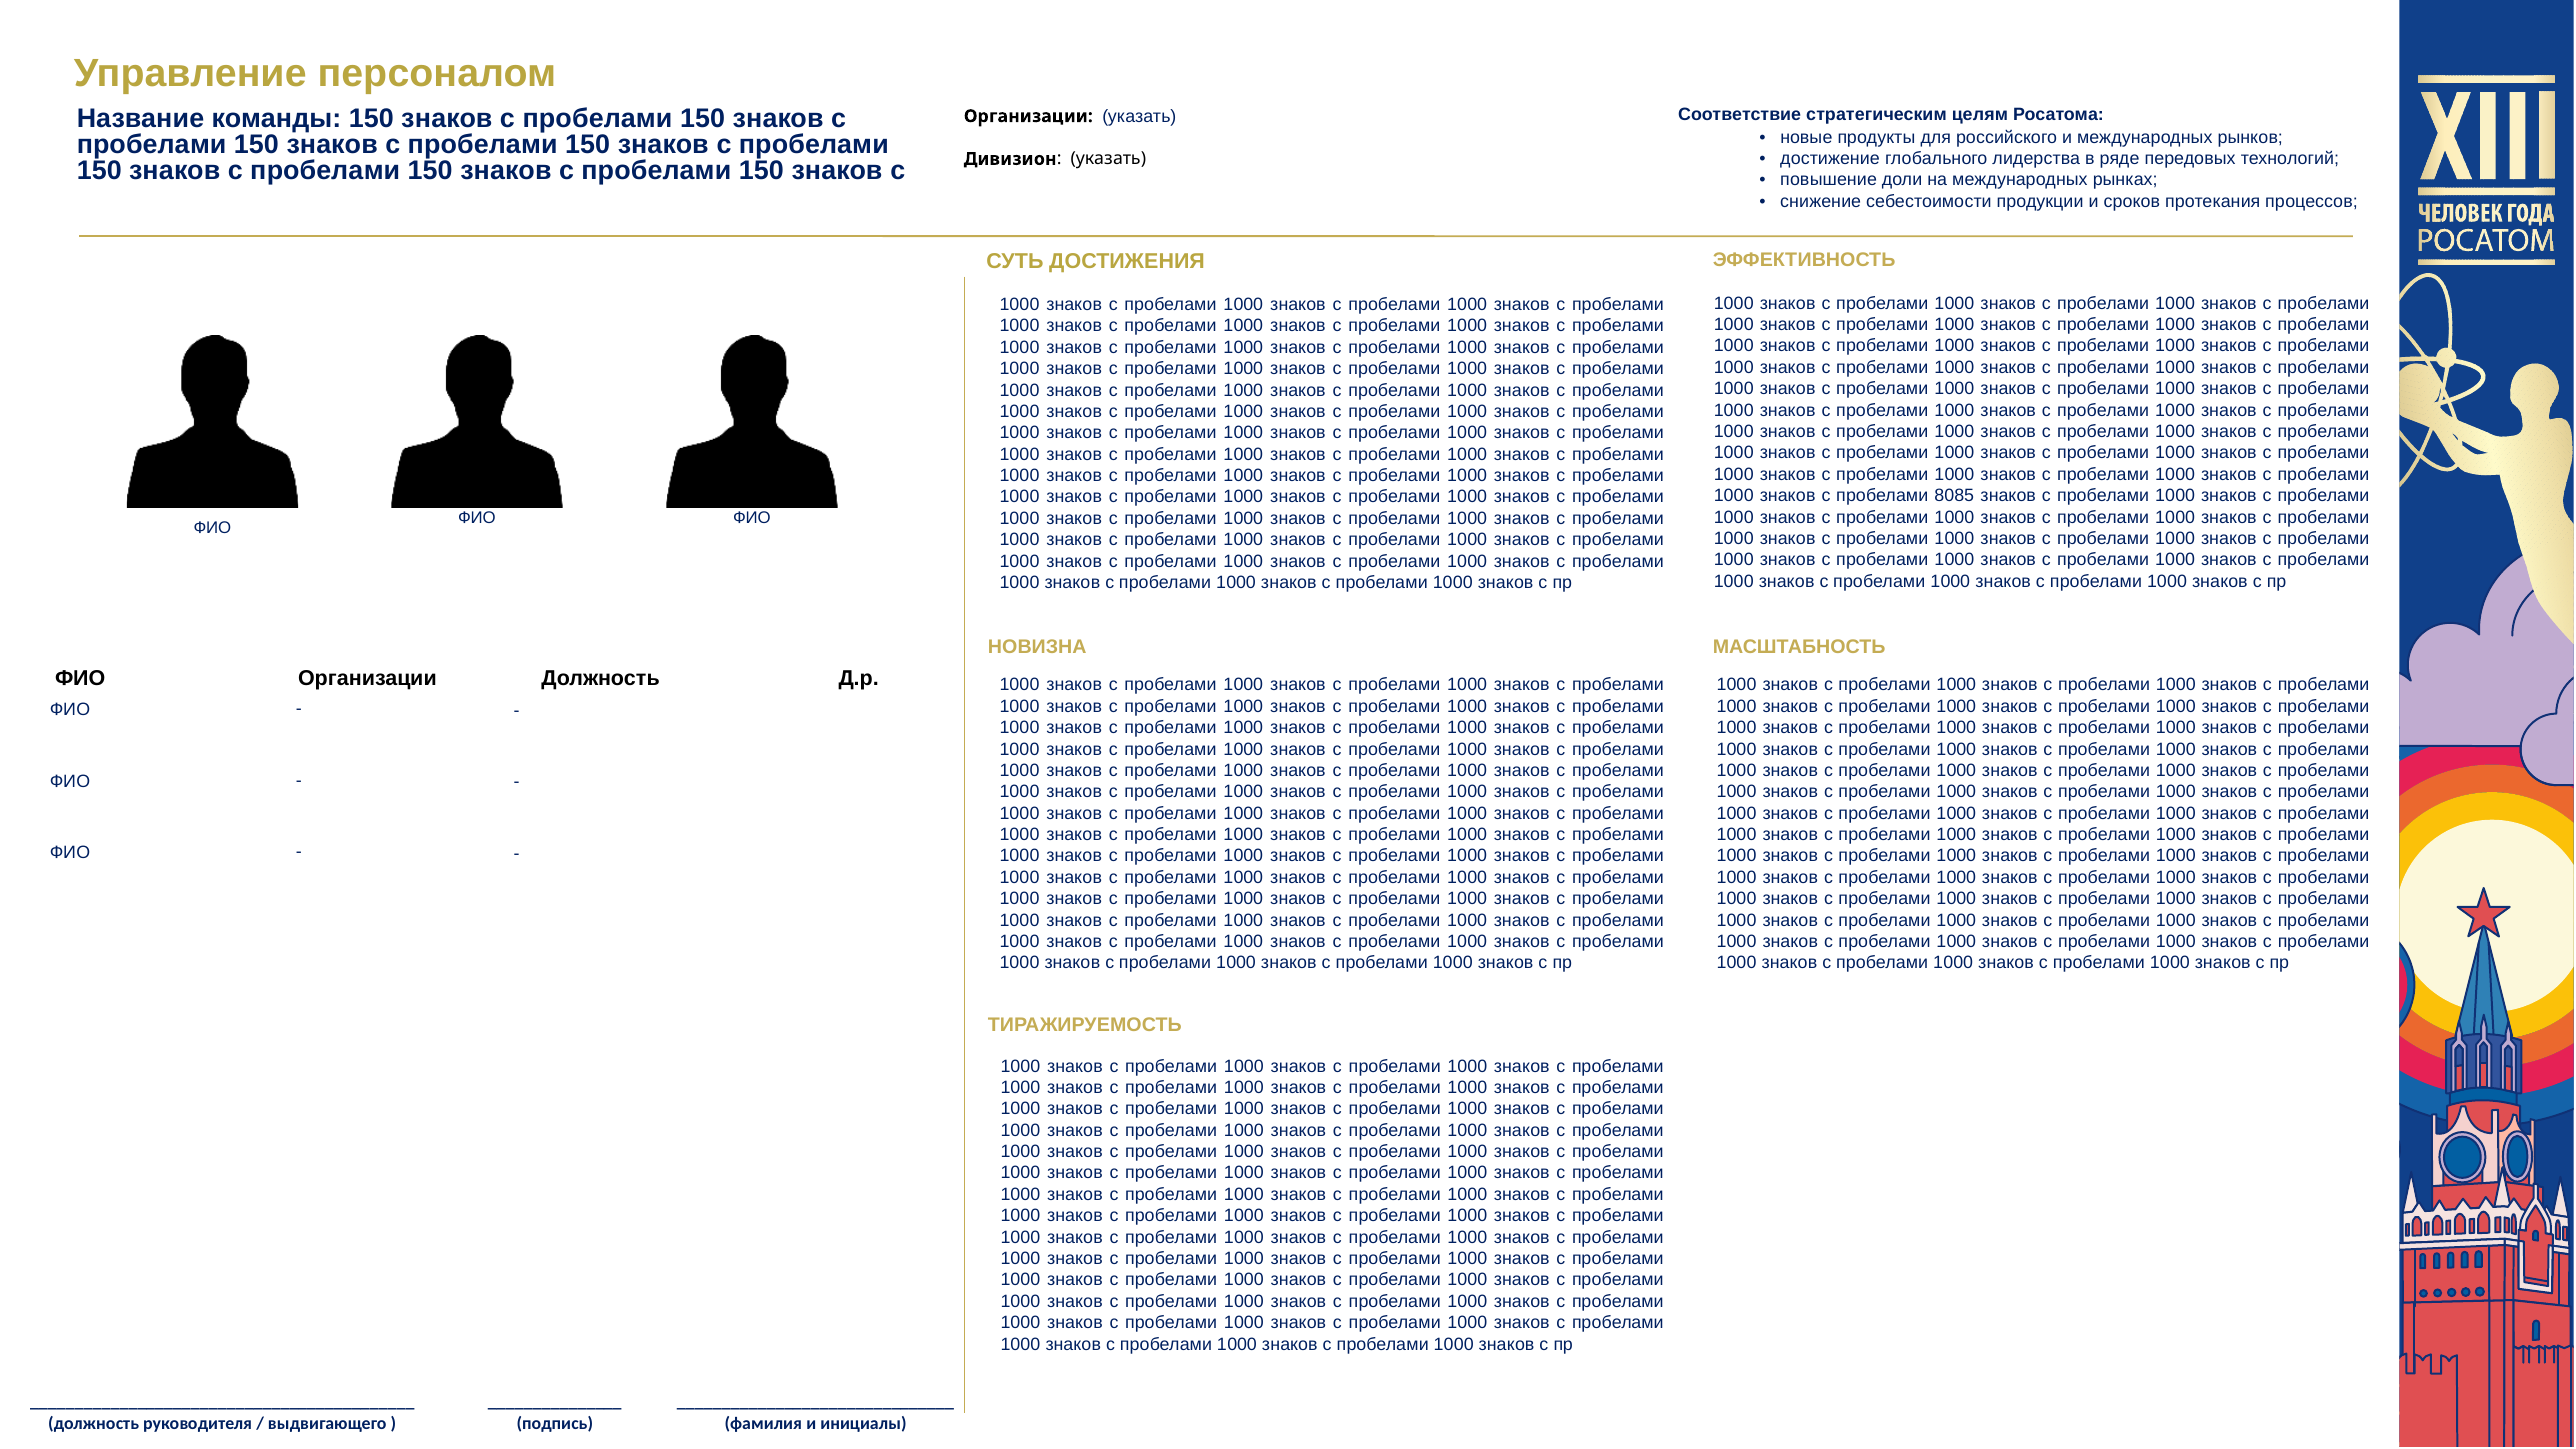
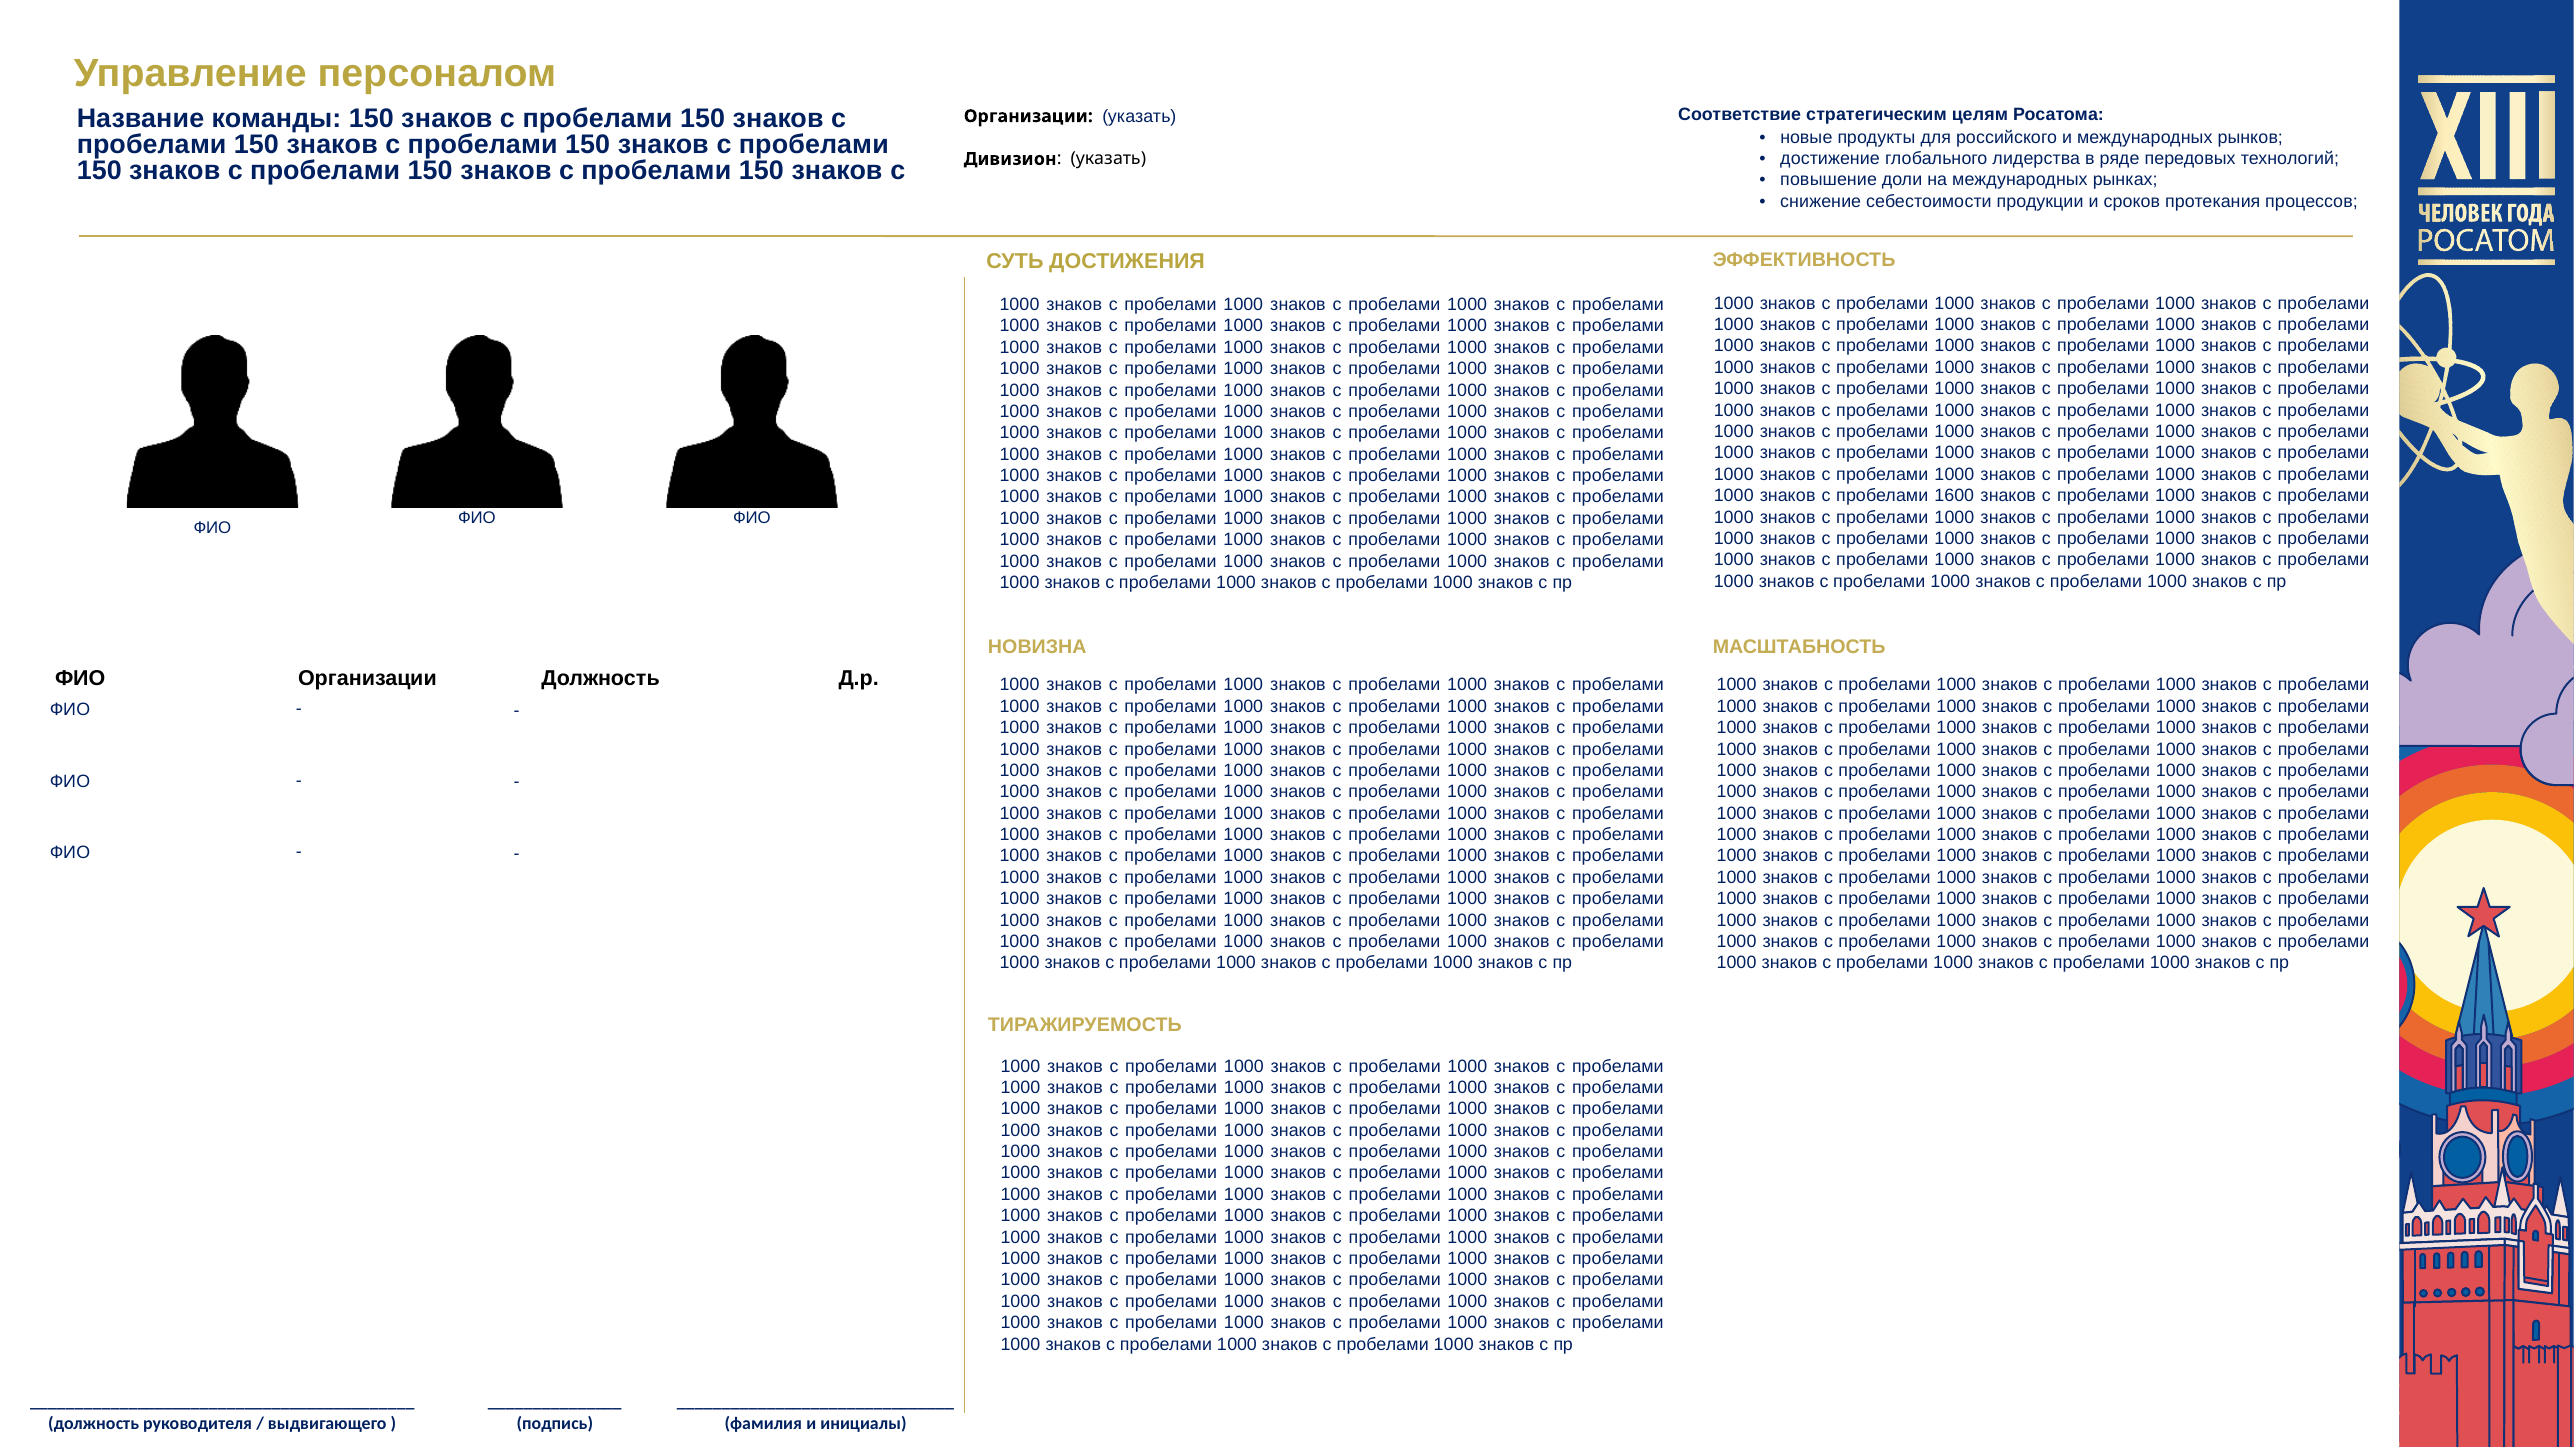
8085: 8085 -> 1600 (1954, 496)
